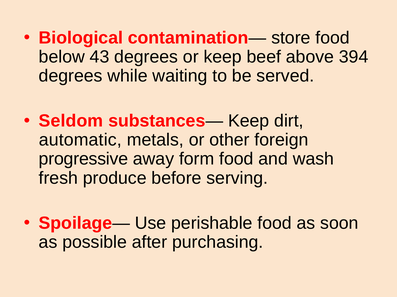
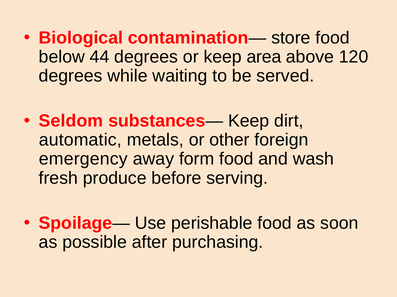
43: 43 -> 44 (100, 57)
beef: beef -> area (264, 57)
394: 394 -> 120 (354, 57)
progressive: progressive -> emergency (83, 159)
